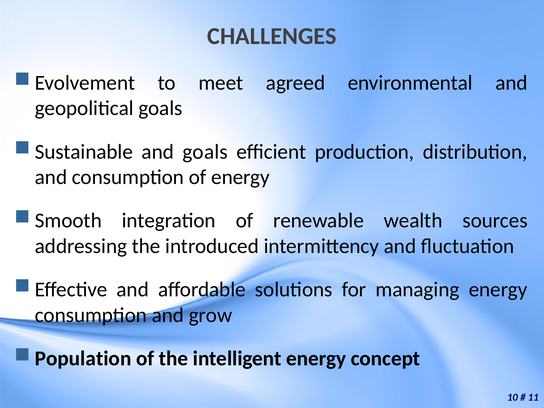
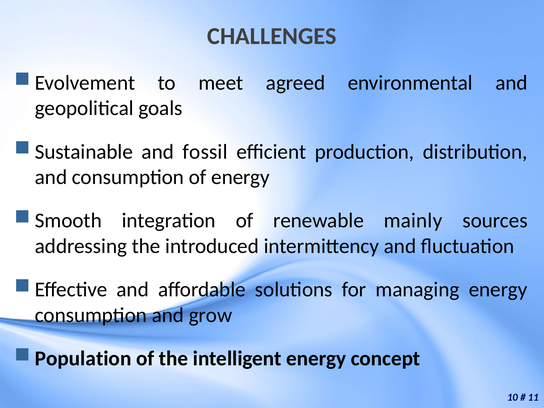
and goals: goals -> fossil (205, 152)
wealth: wealth -> mainly (413, 221)
